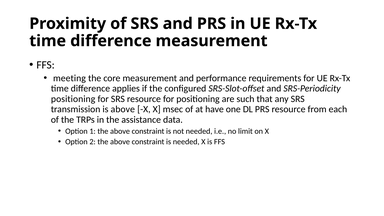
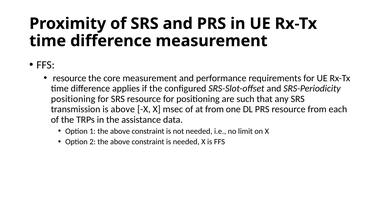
meeting: meeting -> resource (70, 78)
at have: have -> from (215, 109)
